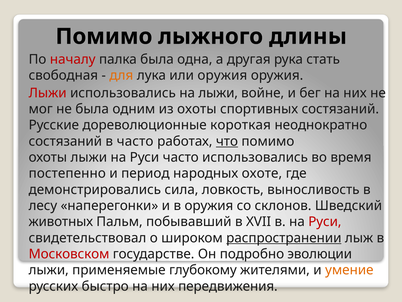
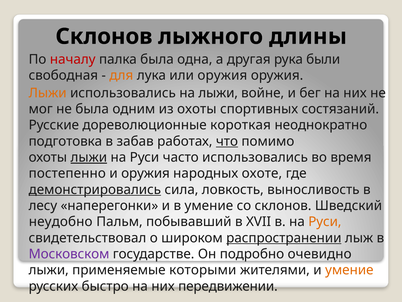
Помимо: Помимо -> Склонов (104, 36)
стать: стать -> были (323, 59)
Лыжи colour: red -> orange (48, 93)
состязаний: состязаний -> подготовка (65, 141)
в часто: часто -> забав (135, 141)
лыжи underline: none -> present (89, 157)
и период: период -> оружия (146, 173)
демонстрировались underline: none -> present (95, 189)
в оружия: оружия -> умение (209, 205)
животных: животных -> неудобно (61, 221)
Руси colour: red -> orange (325, 221)
Московском colour: red -> purple (69, 254)
эволюции: эволюции -> очевидно (320, 254)
глубокому: глубокому -> которыми (203, 270)
передвижения: передвижения -> передвижении (228, 286)
